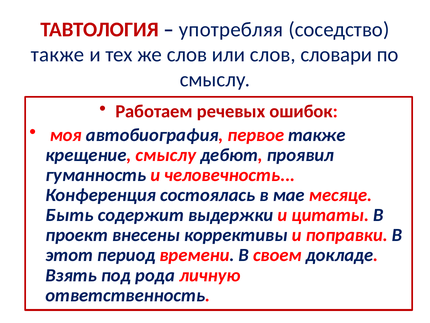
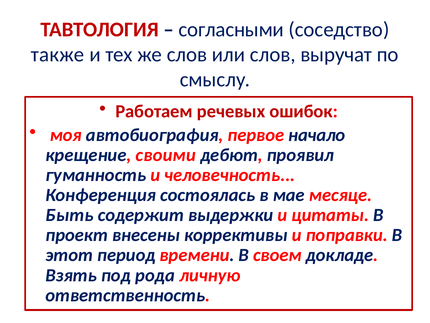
употребляя: употребляя -> согласными (231, 29)
словари: словари -> выручат (336, 54)
первое также: также -> начало (317, 135)
крещение смыслу: смыслу -> своими (166, 155)
